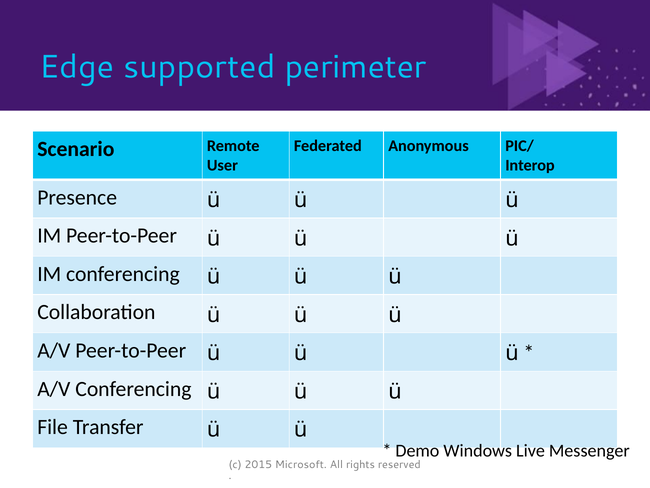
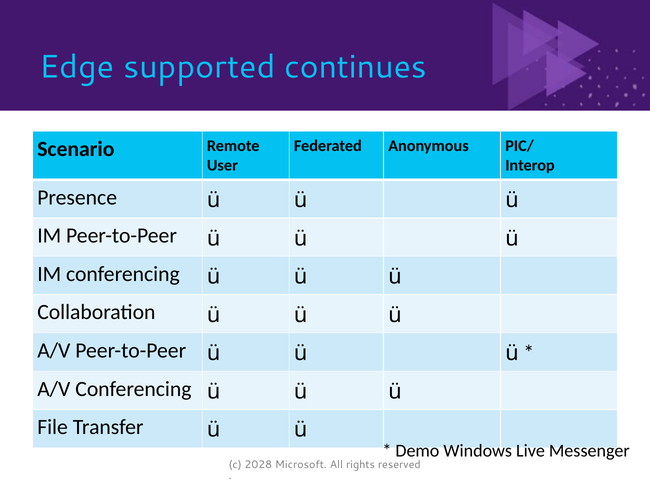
perimeter: perimeter -> continues (356, 67)
2015: 2015 -> 2028 (258, 464)
